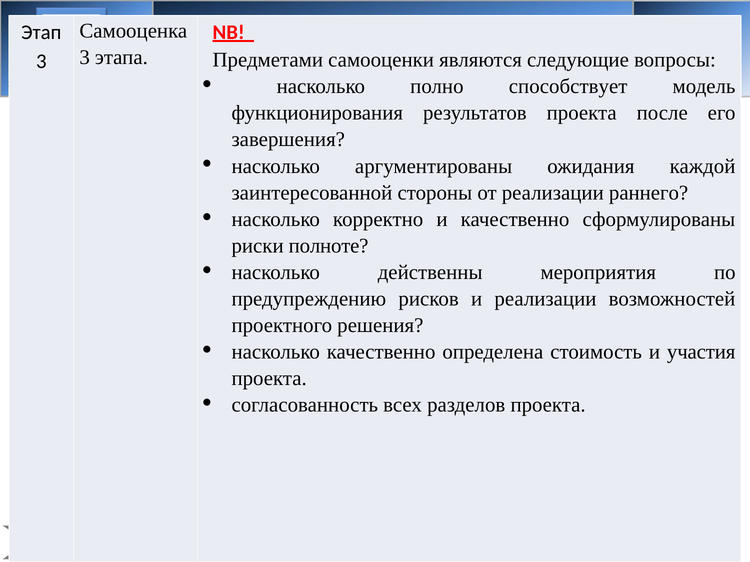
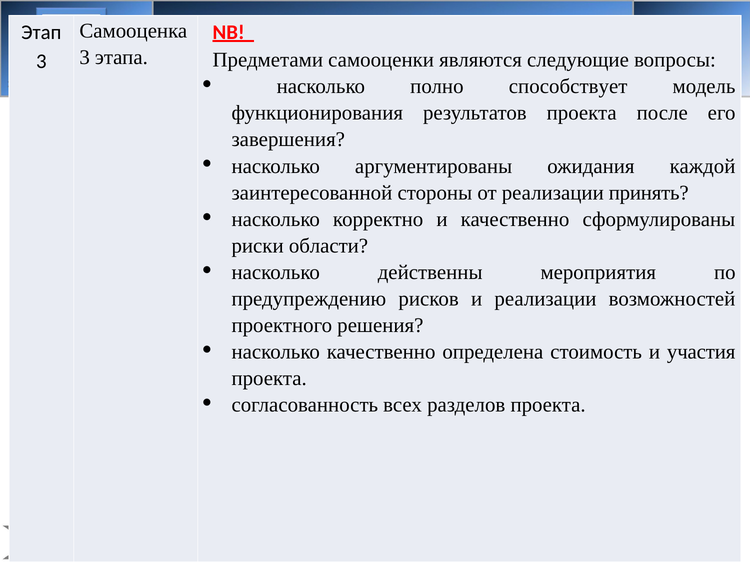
раннего: раннего -> принять (649, 193)
полноте: полноте -> области (328, 246)
